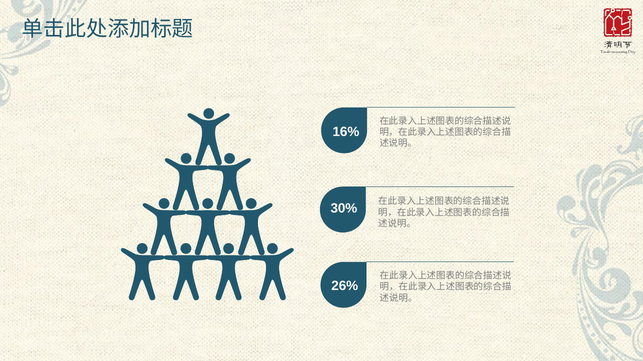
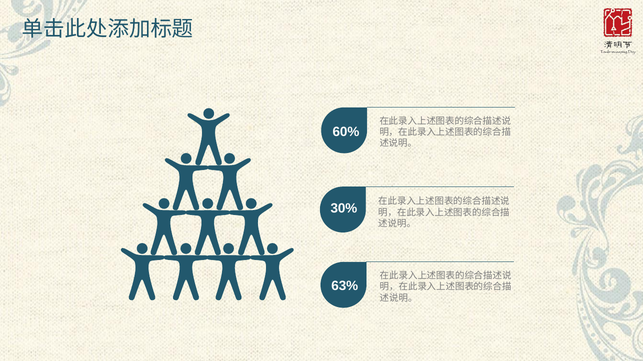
16%: 16% -> 60% (346, 132)
26%: 26% -> 63% (345, 286)
